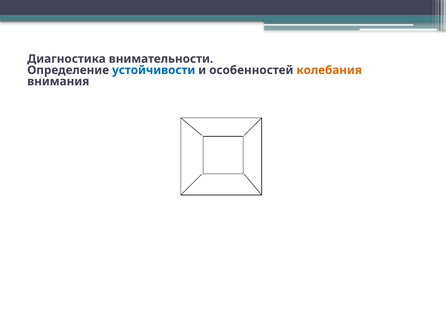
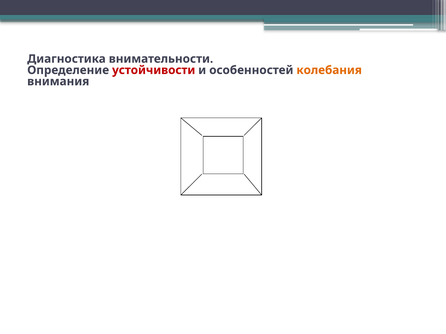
устойчивости colour: blue -> red (154, 70)
